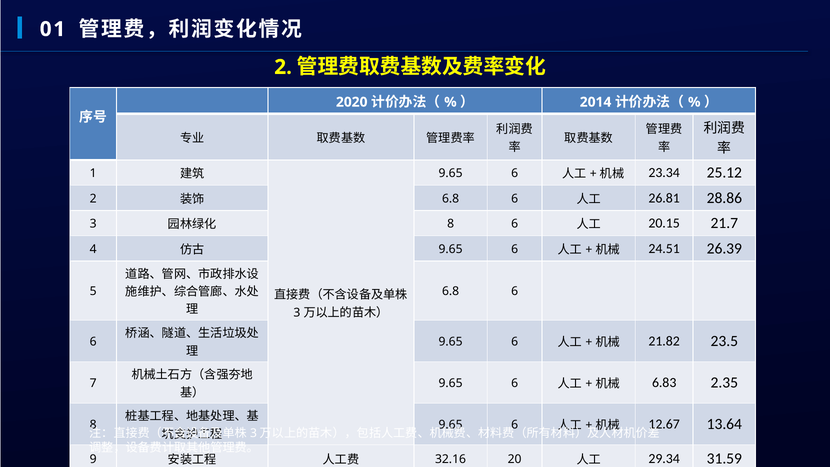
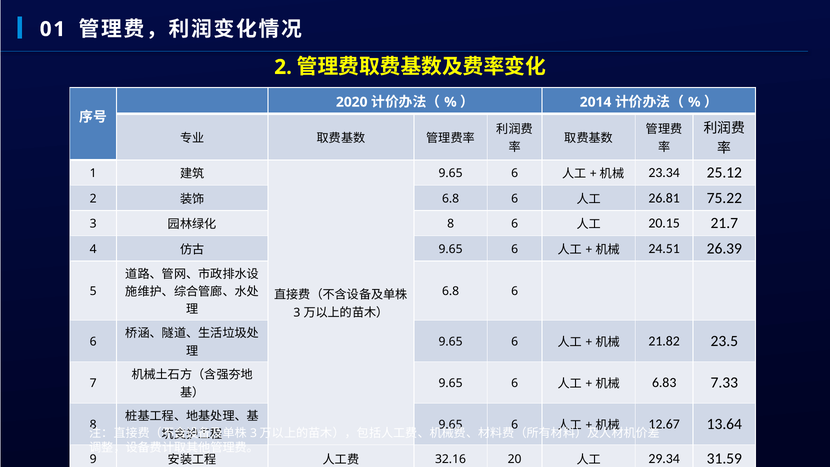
28.86: 28.86 -> 75.22 (724, 198)
2.35: 2.35 -> 7.33 (724, 383)
